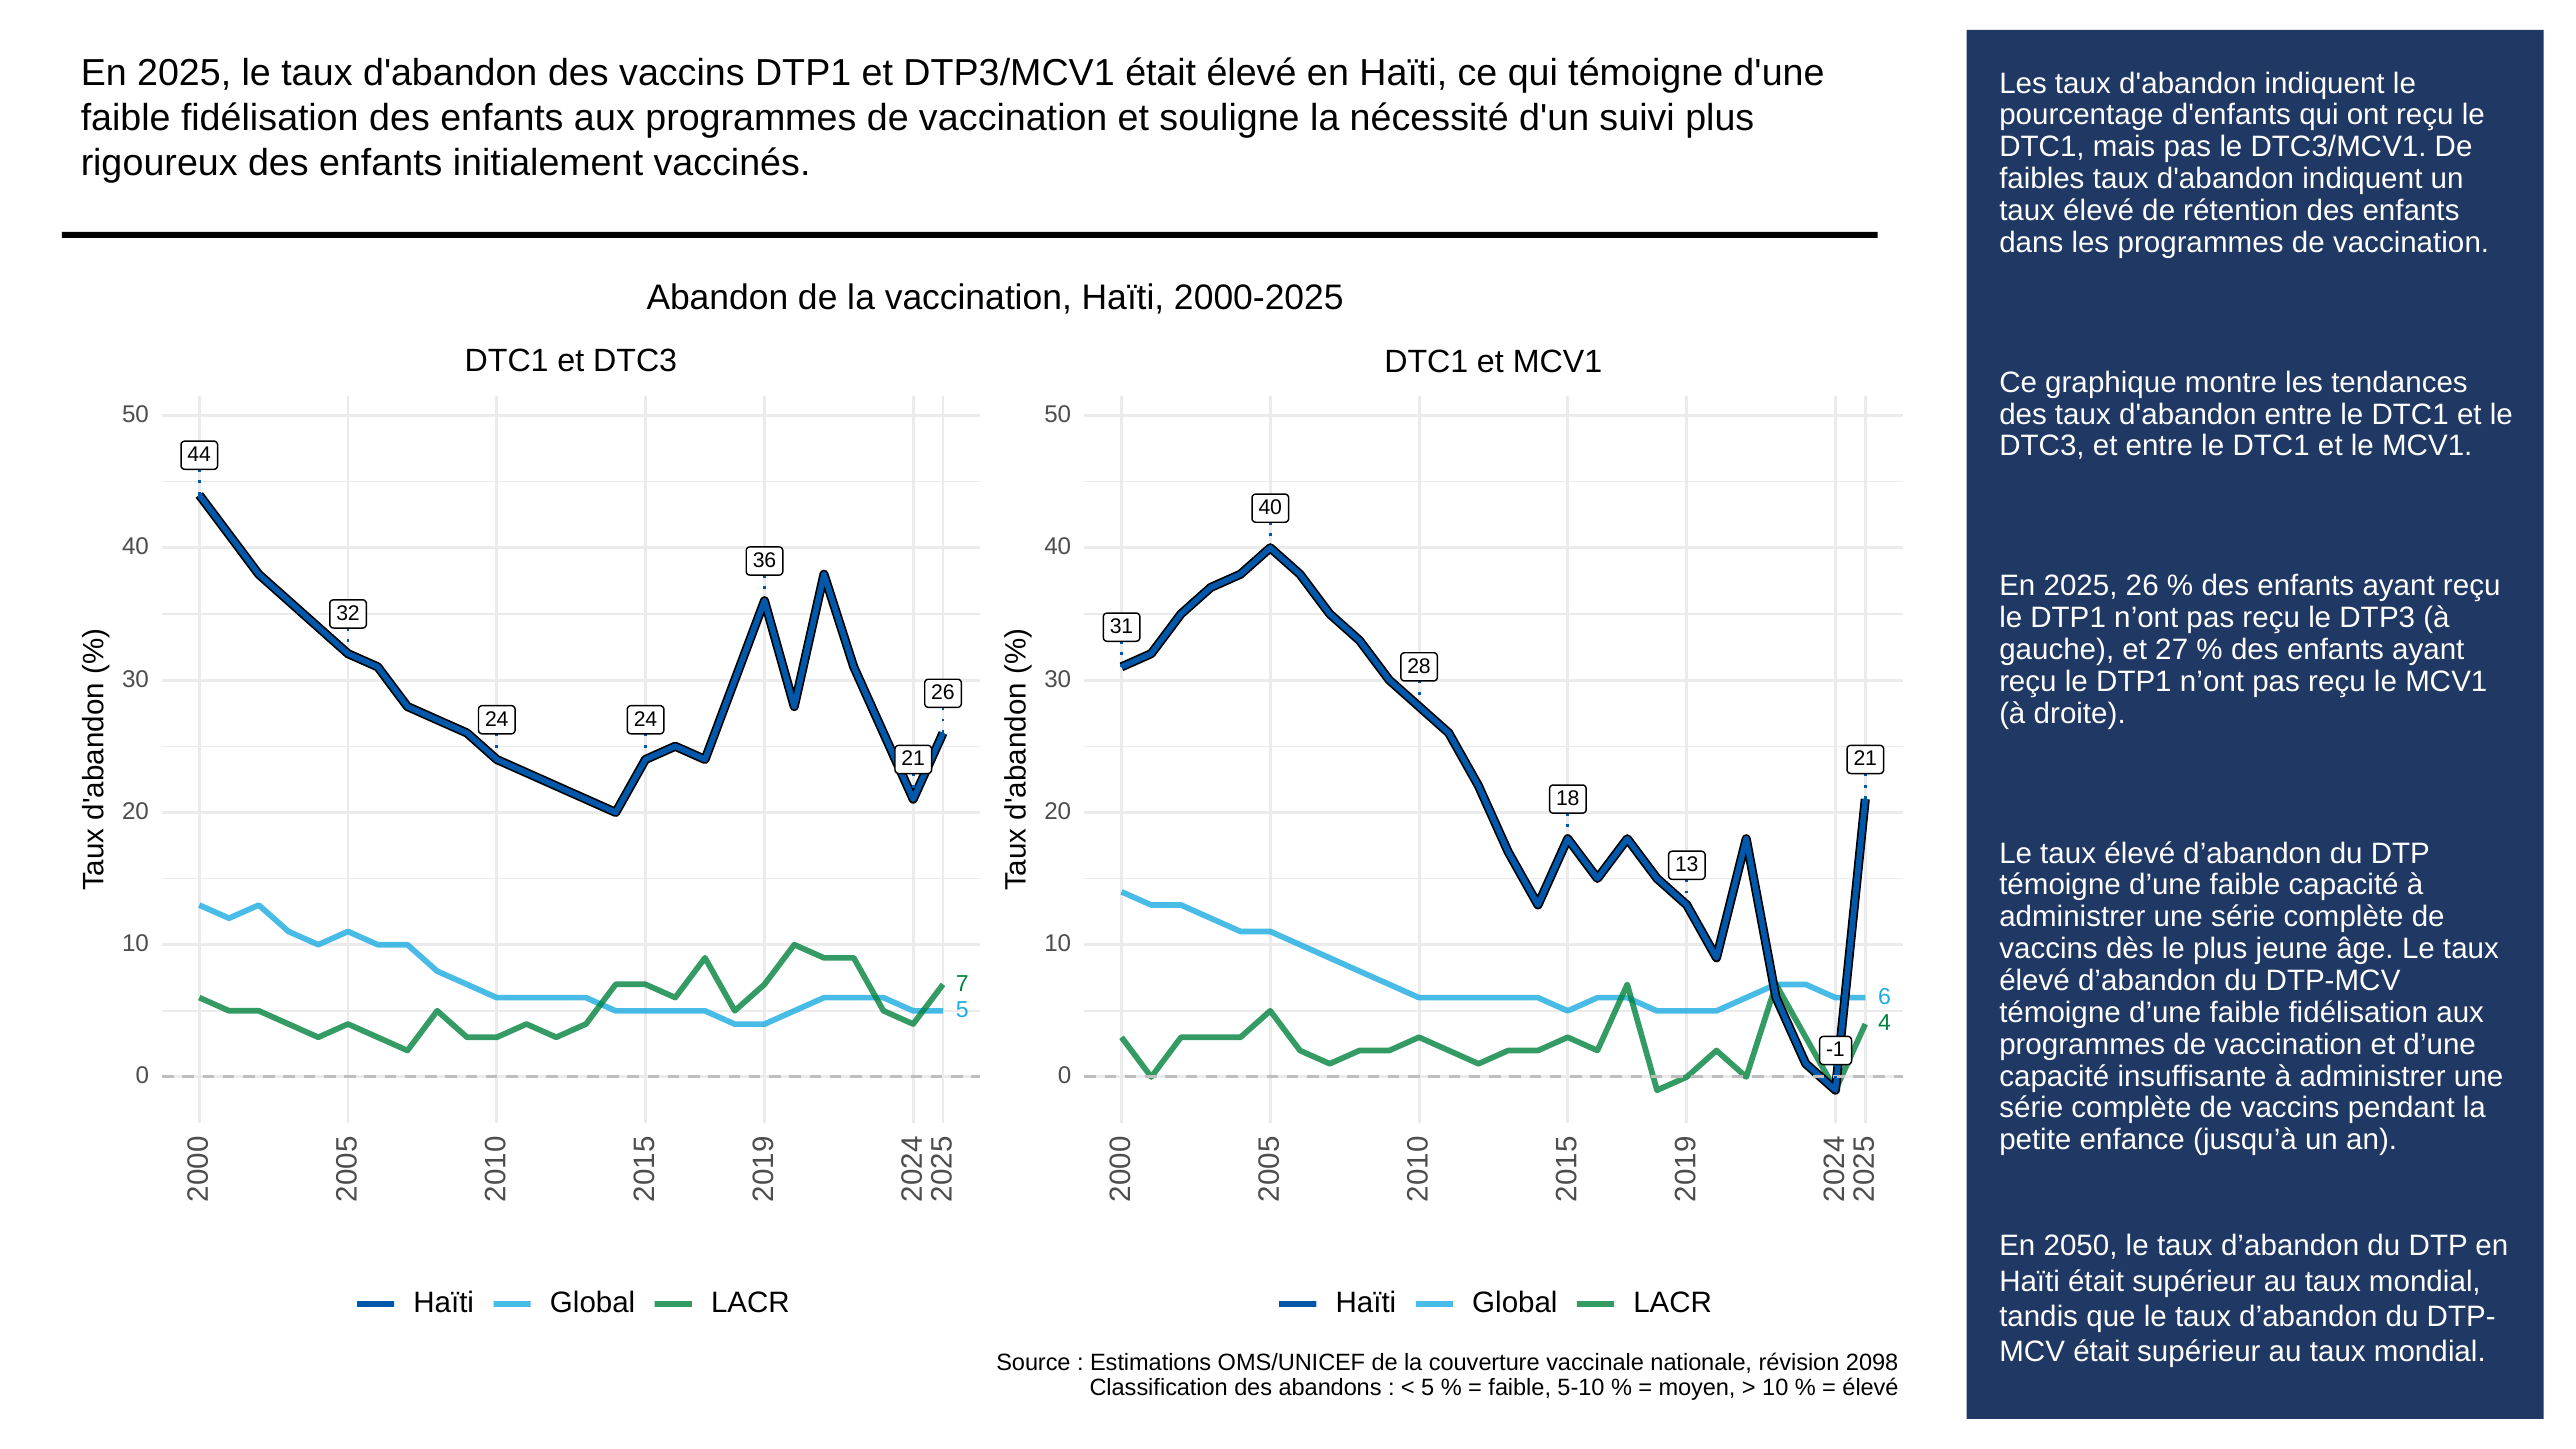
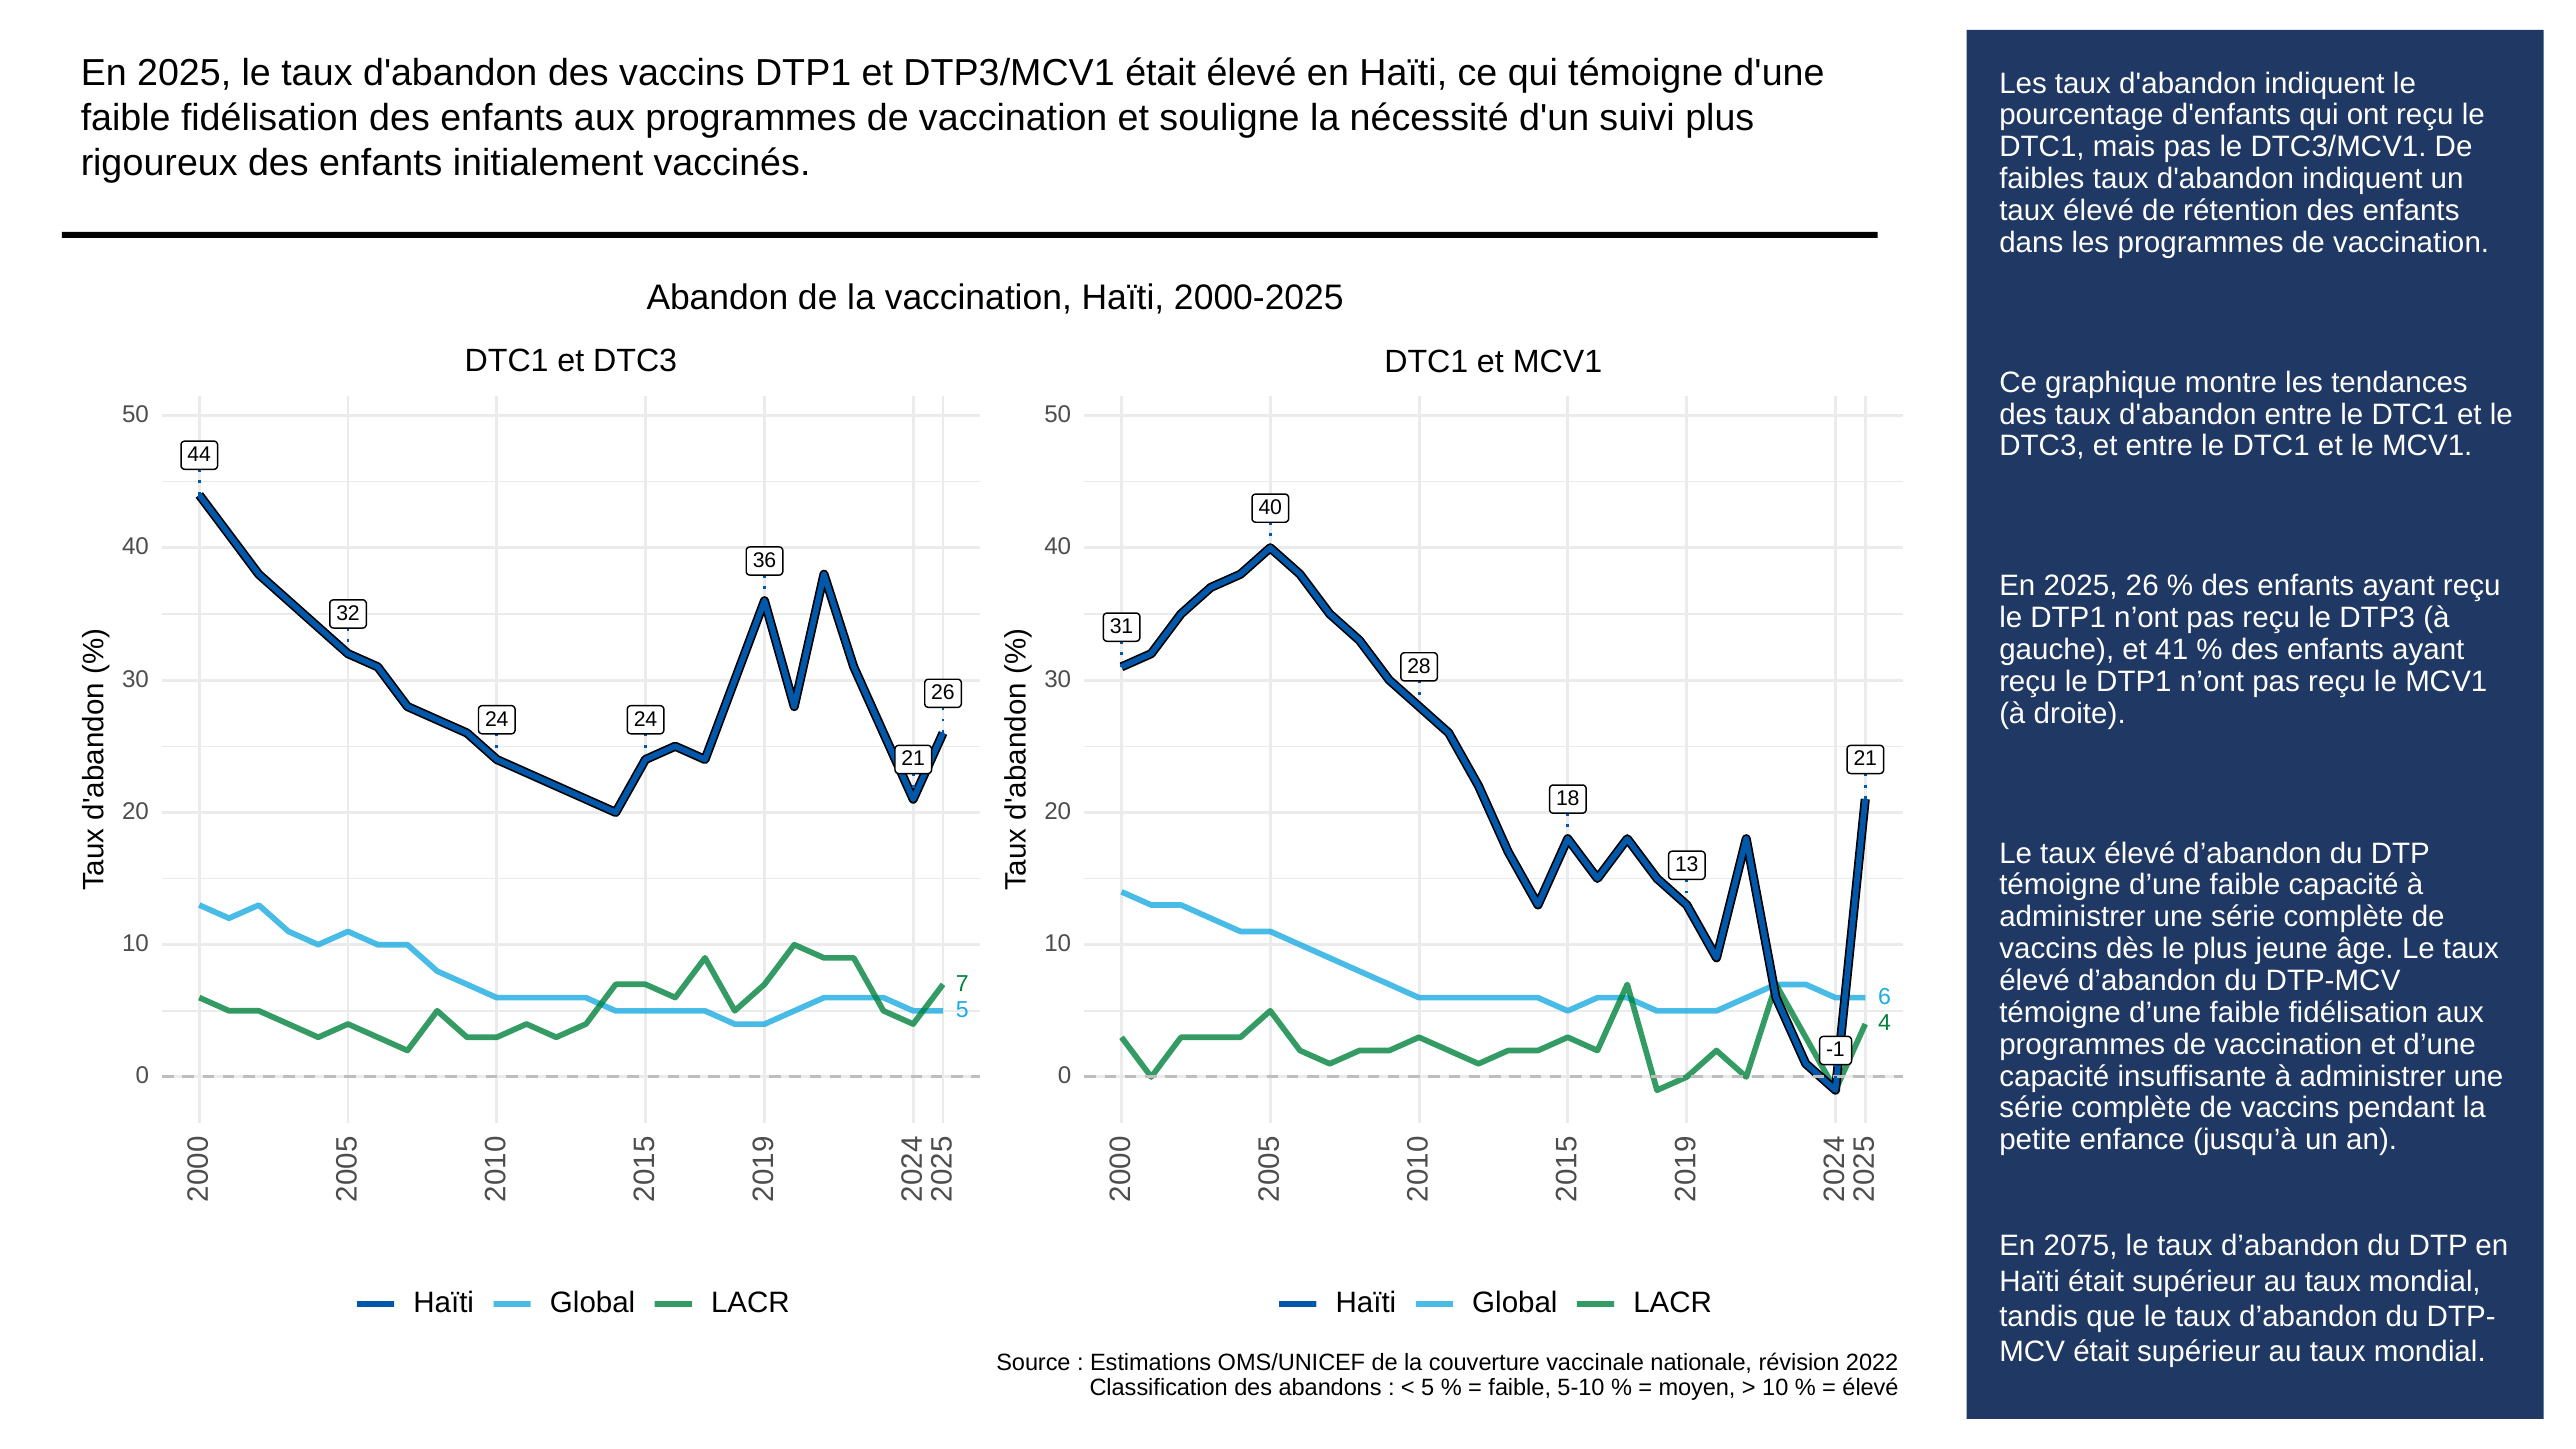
27: 27 -> 41 (2172, 650)
2050: 2050 -> 2075 (2081, 1246)
2098: 2098 -> 2022 (1872, 1363)
